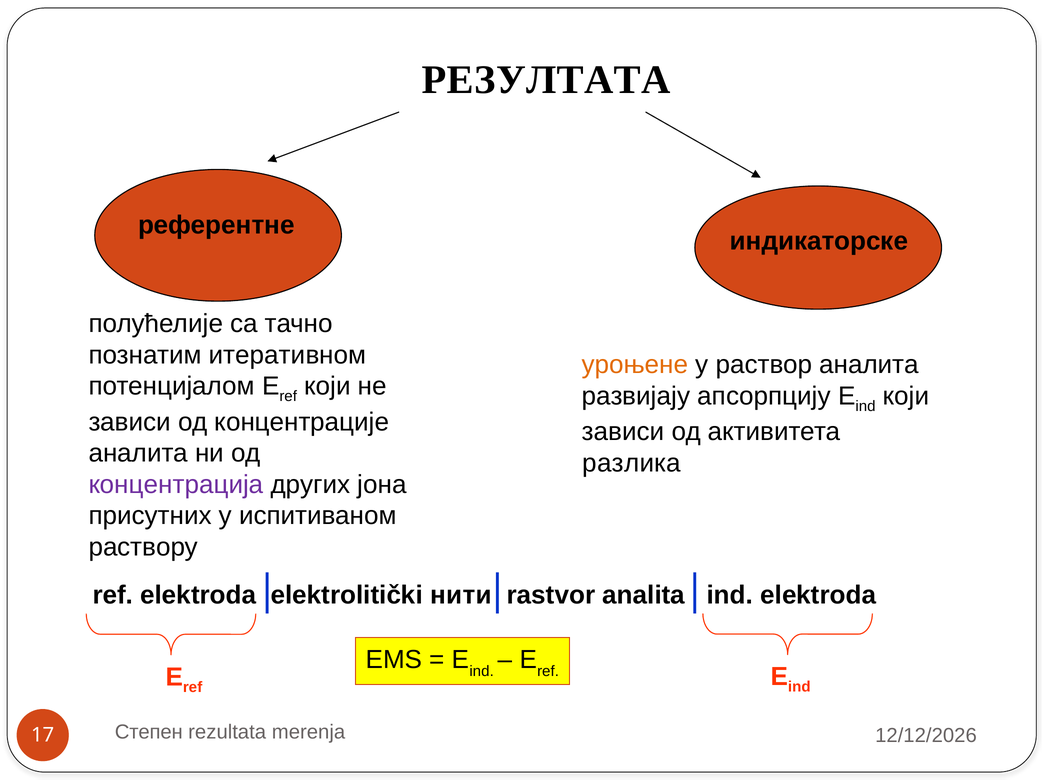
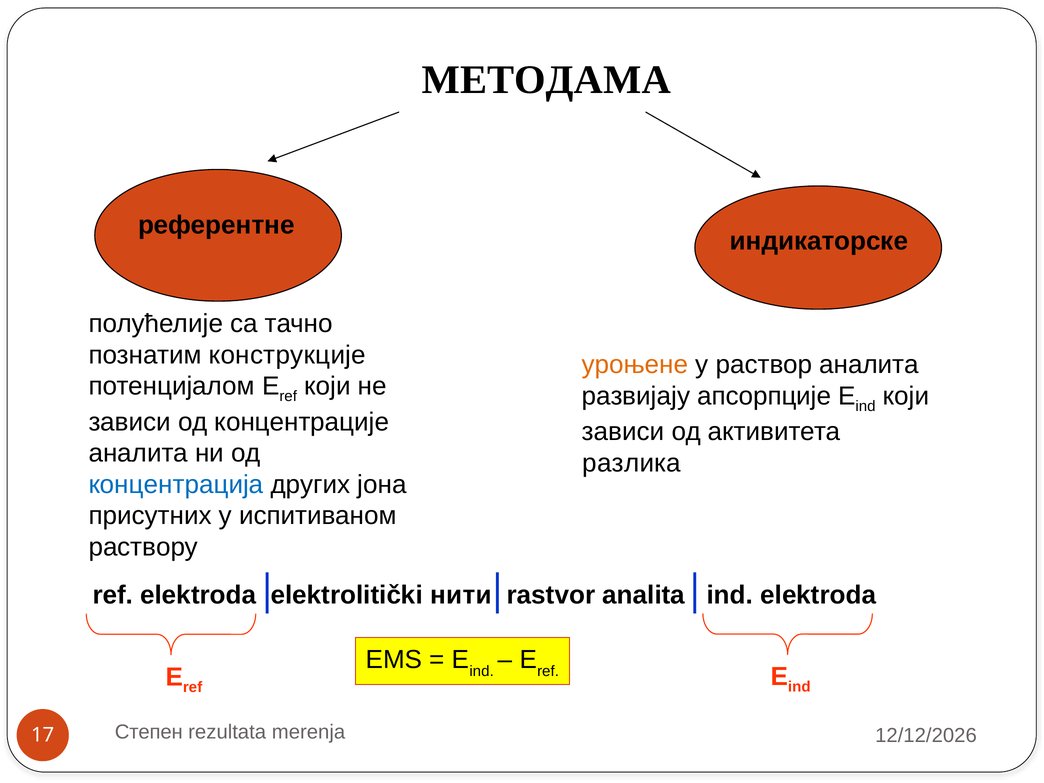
РЕЗУЛТАТА: РЕЗУЛТАТА -> МЕТОДАМА (546, 80)
итеративном: итеративном -> конструкције (287, 355)
апсорпцију: апсорпцију -> апсорпције (764, 396)
концентрација colour: purple -> blue (176, 485)
